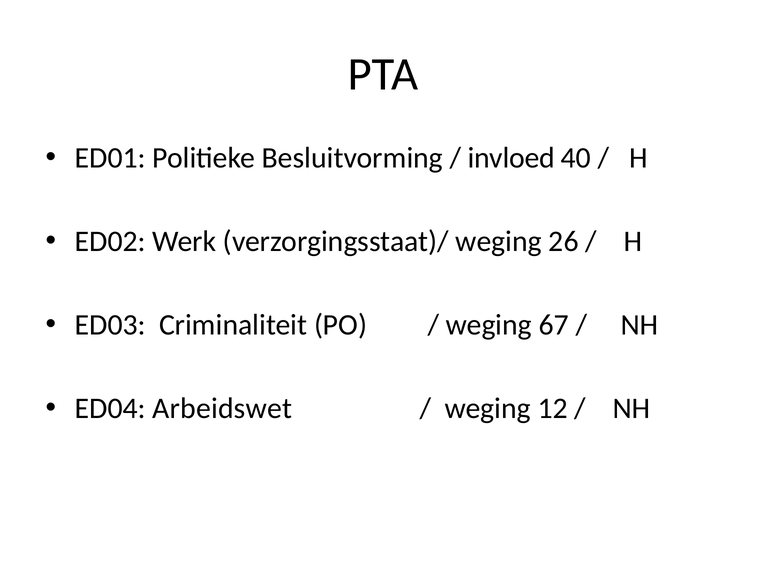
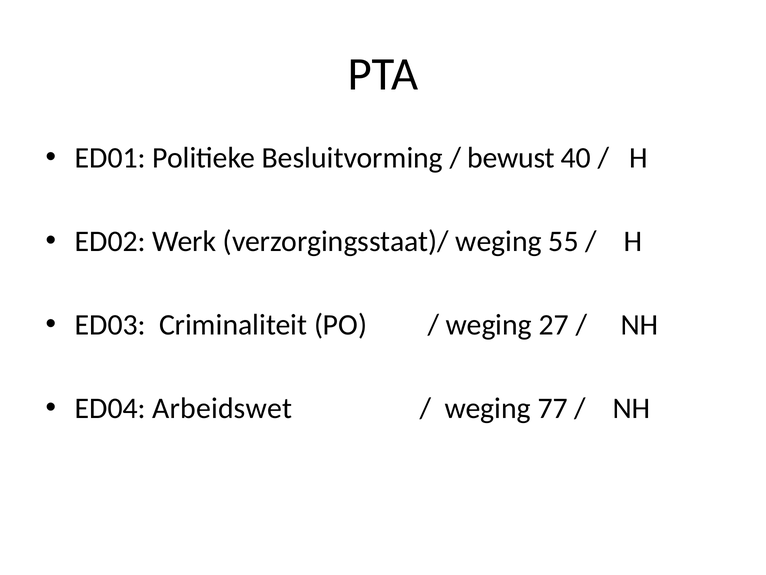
invloed: invloed -> bewust (511, 158)
26: 26 -> 55 (564, 241)
67: 67 -> 27 (554, 325)
12: 12 -> 77 (553, 408)
